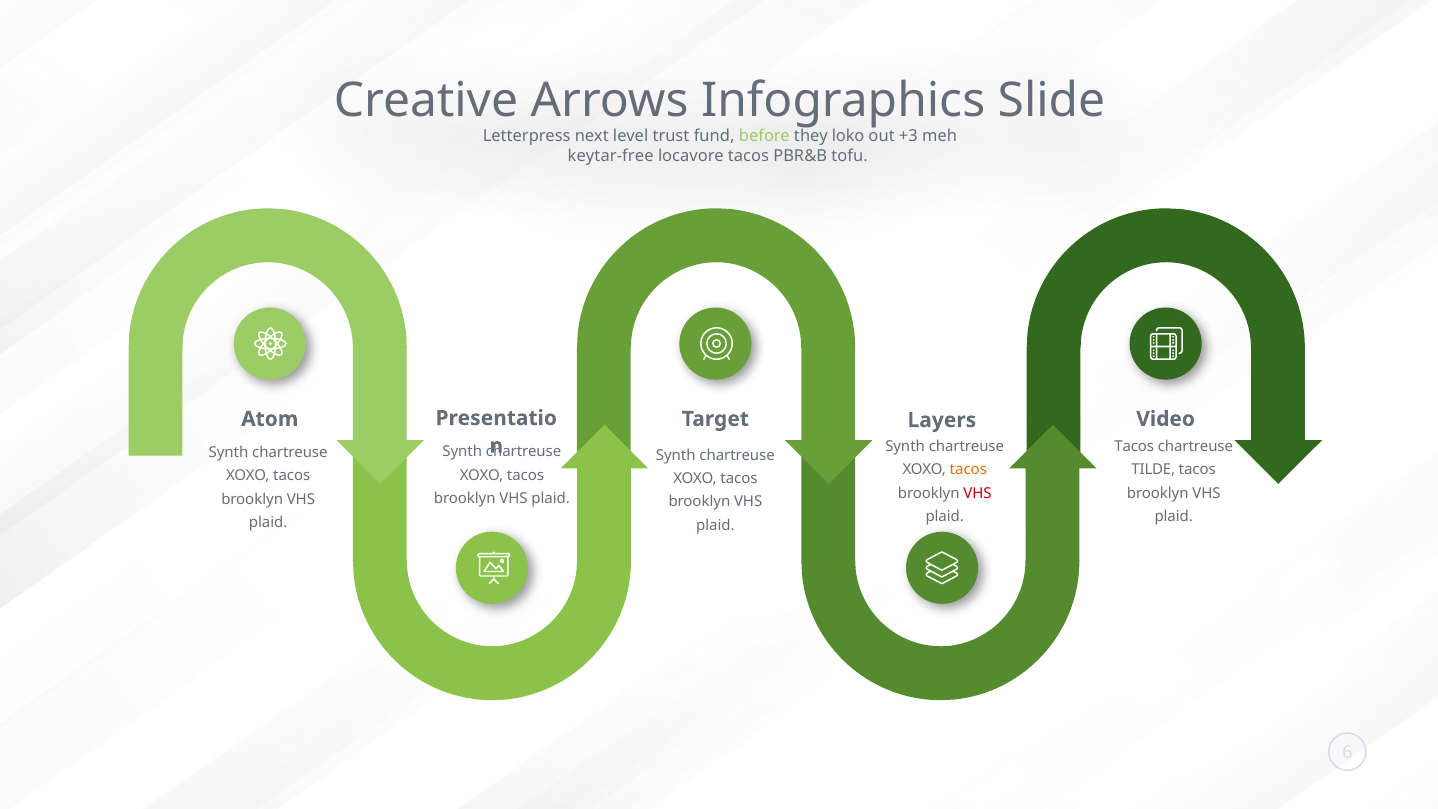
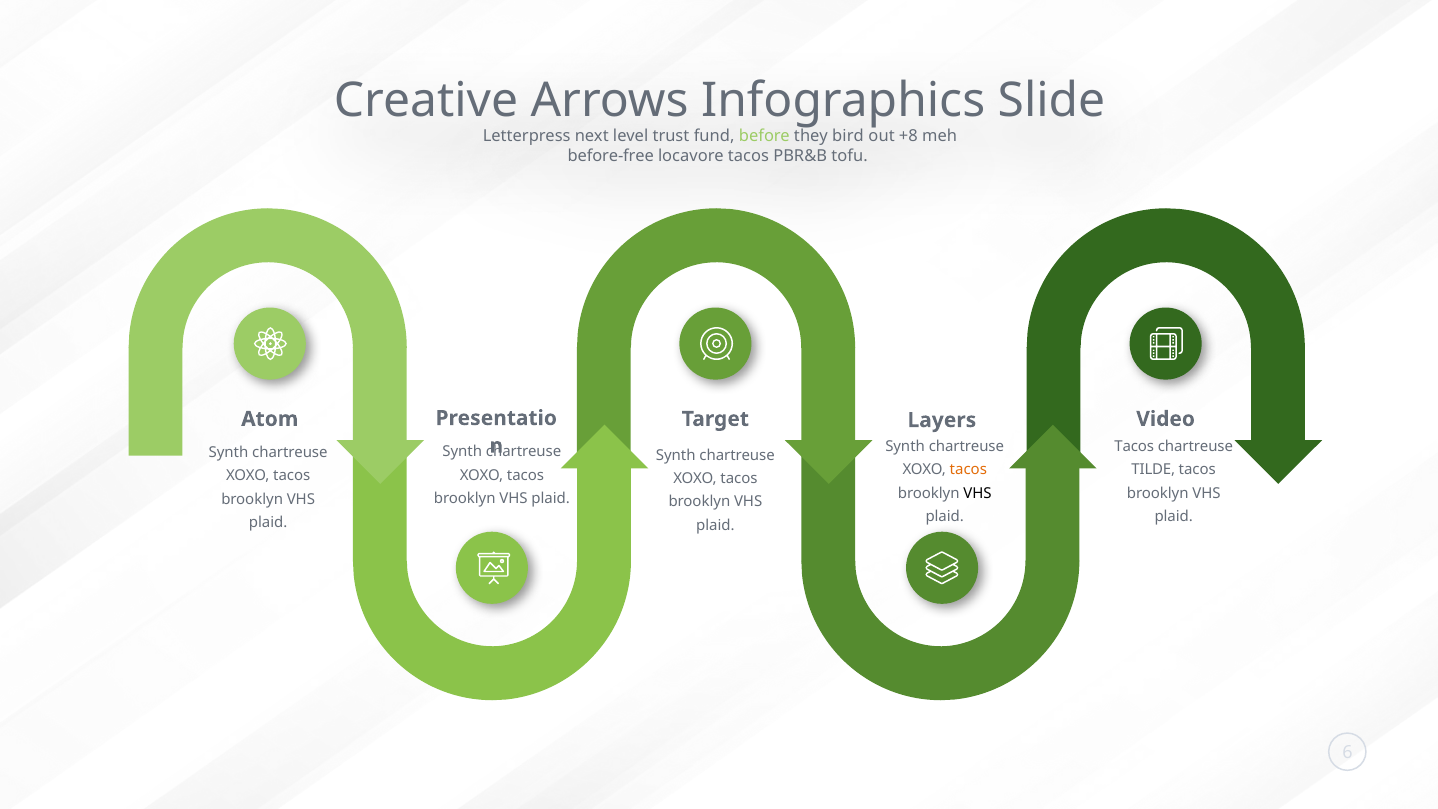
loko: loko -> bird (848, 136)
+3: +3 -> +8 (908, 136)
keytar-free: keytar-free -> before-free (611, 156)
VHS colour: red -> black (978, 493)
